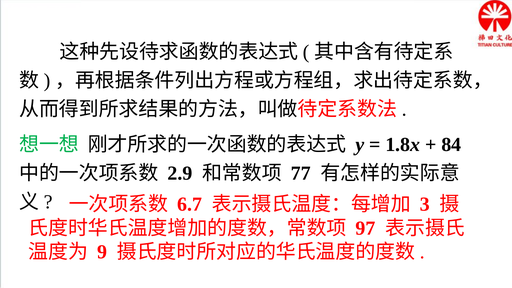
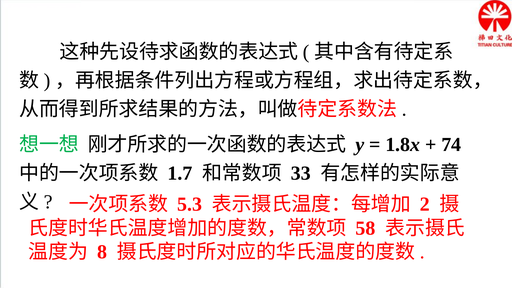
84: 84 -> 74 (451, 145)
2.9: 2.9 -> 1.7 (180, 173)
77: 77 -> 33 (301, 173)
6.7: 6.7 -> 5.3 (190, 204)
3: 3 -> 2 (425, 204)
97: 97 -> 58 (366, 228)
9: 9 -> 8 (102, 252)
